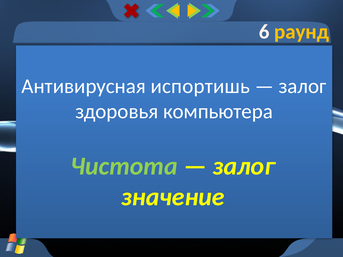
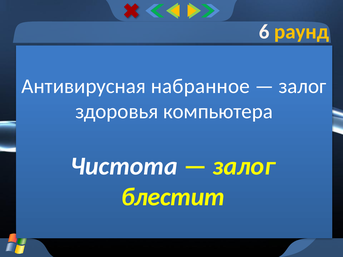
испортишь: испортишь -> набранное (200, 86)
Чистота colour: light green -> white (124, 166)
значение: значение -> блестит (173, 197)
